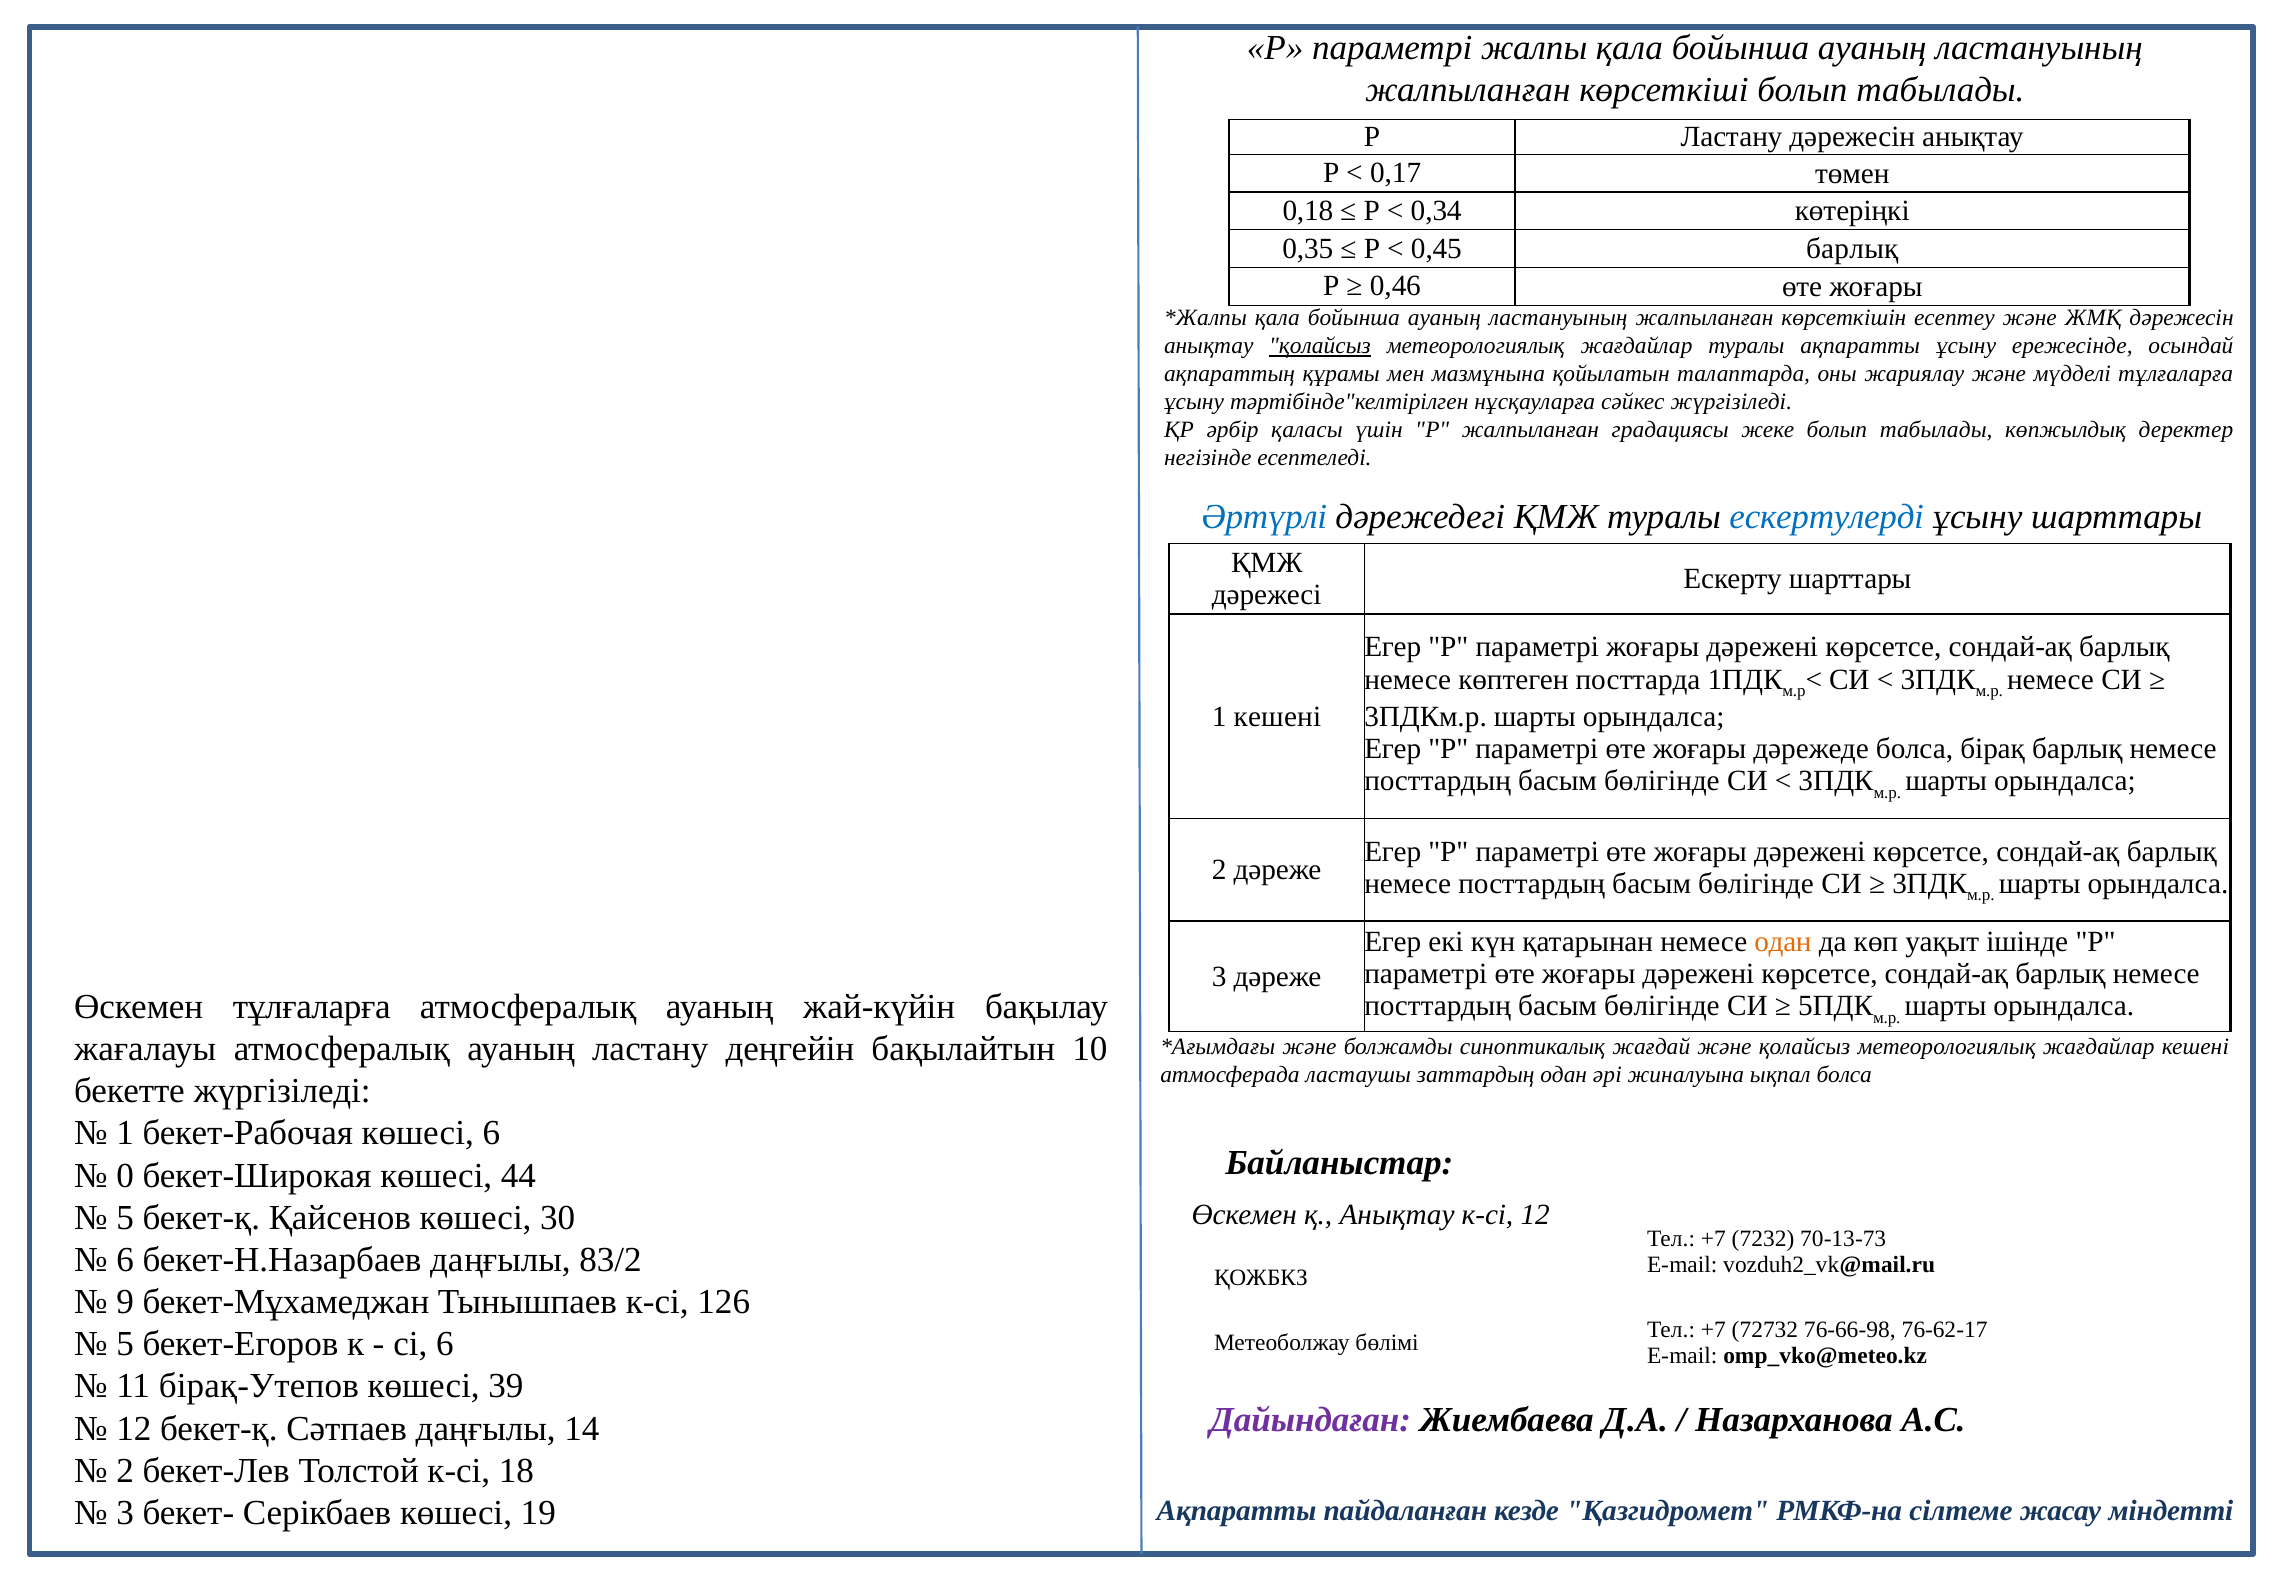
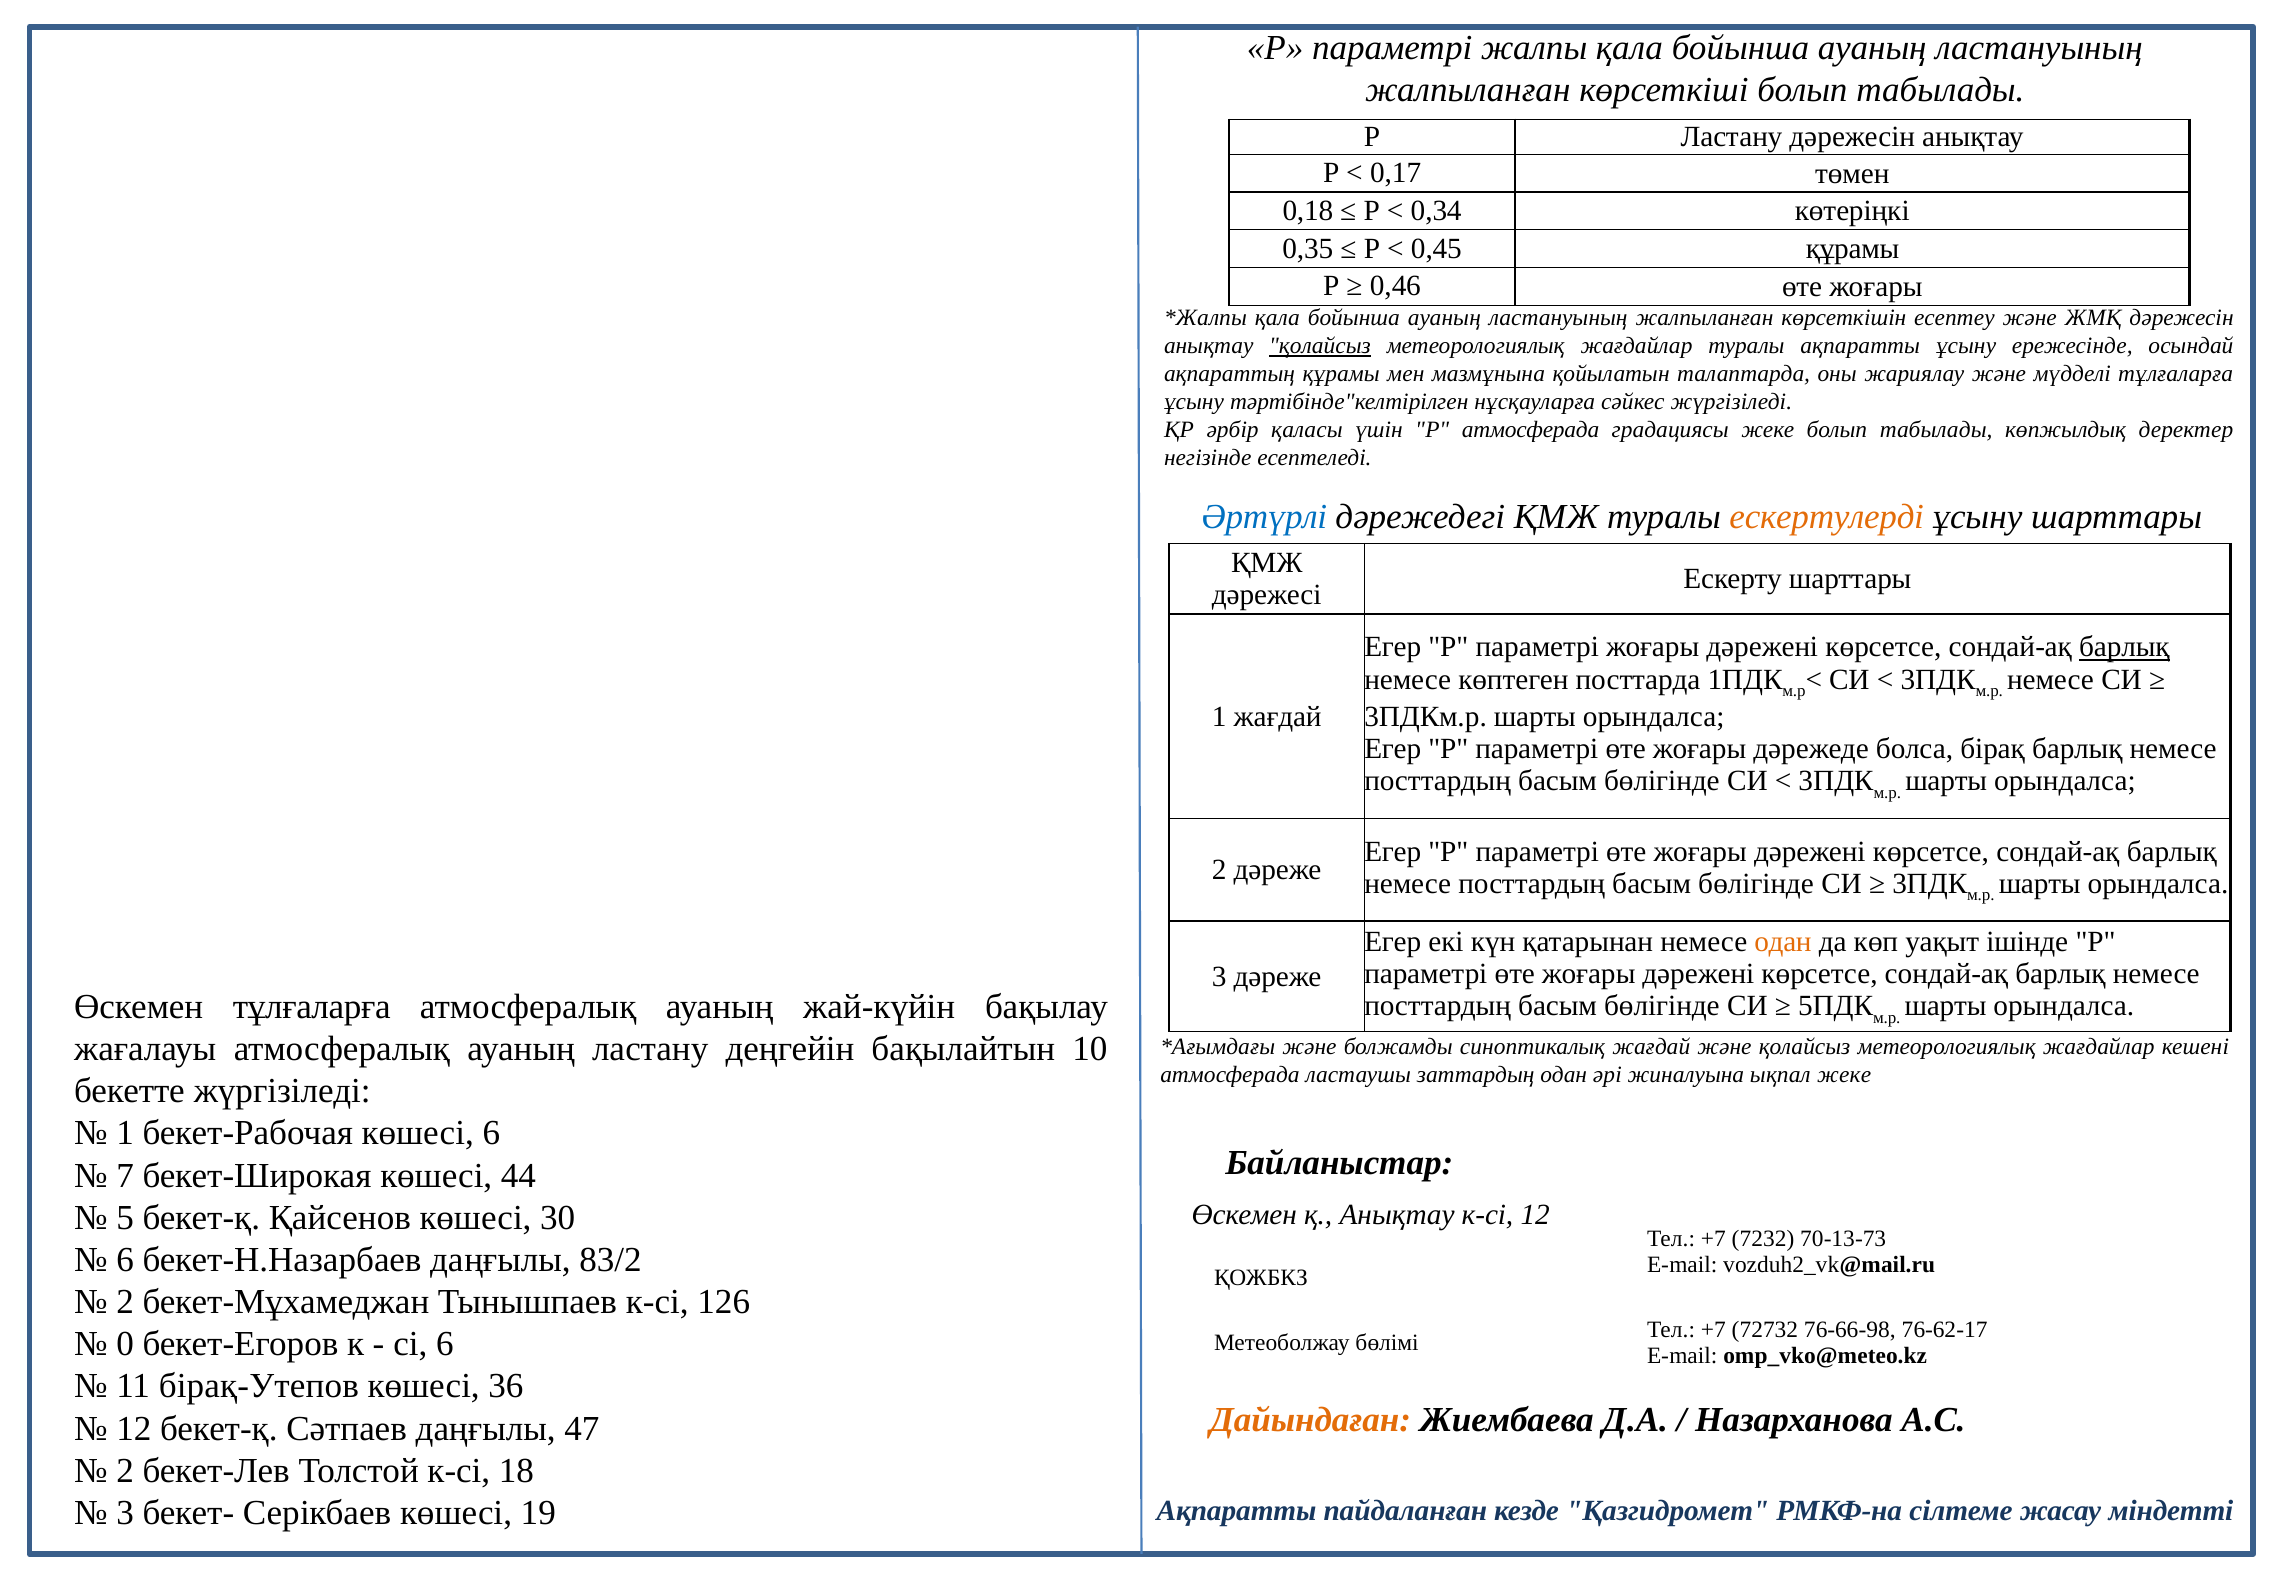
0,45 барлық: барлық -> құрамы (1853, 249)
Р жалпыланған: жалпыланған -> атмосферада (1531, 430)
ескертулерді colour: blue -> orange (1827, 517)
барлық underline: none -> present (2124, 647)
1 кешені: кешені -> жағдай (1278, 716)
ықпал болса: болса -> жеке (1844, 1074)
0: 0 -> 7 (125, 1175)
9: 9 -> 2 (125, 1302)
5: 5 -> 0 (125, 1344)
39: 39 -> 36 (506, 1386)
Дайындаған colour: purple -> orange (1310, 1420)
14: 14 -> 47 (582, 1428)
